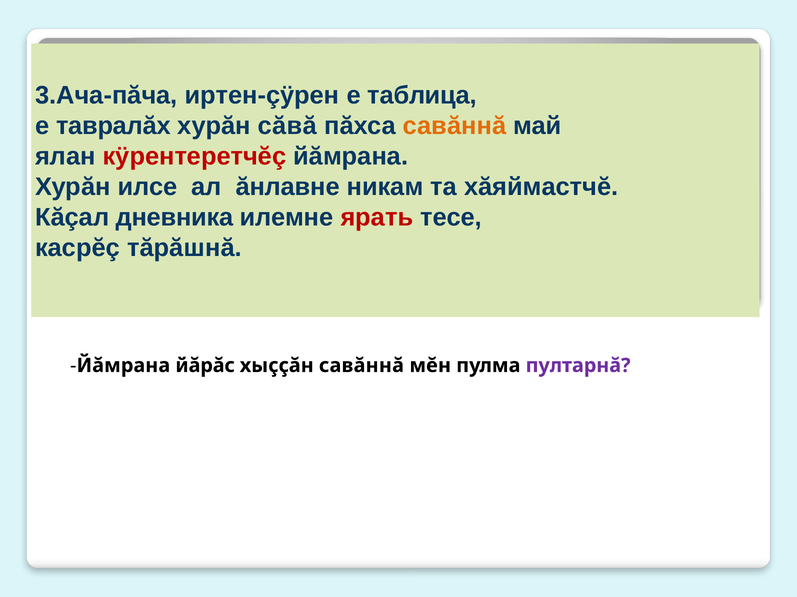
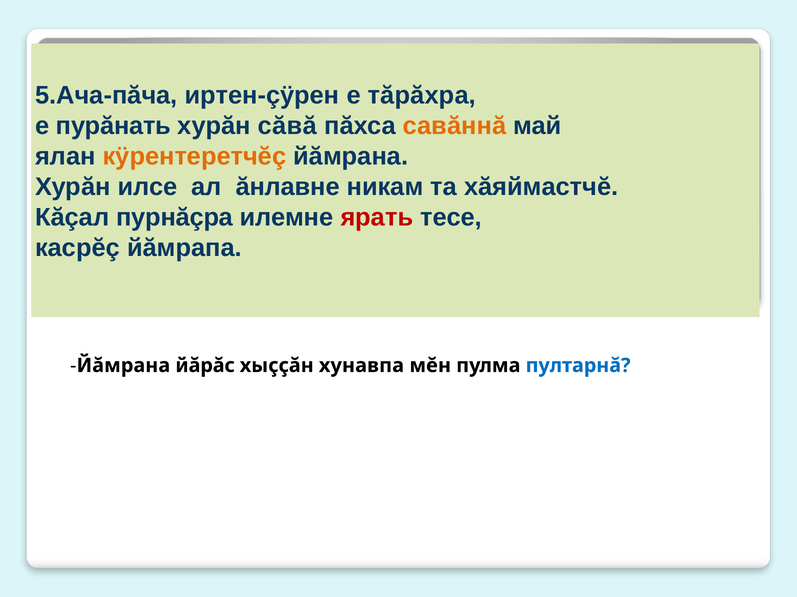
3.Ача-пăча: 3.Ача-пăча -> 5.Ача-пăча (106, 96)
таблица: таблица -> тăрăхра (422, 96)
тавралăх: тавралăх -> пурăнать (113, 126)
кÿрентеретчĕç colour: red -> orange (194, 157)
дневника: дневника -> пурнăçра (175, 218)
тăрăшнă: тăрăшнă -> йăмрапа (184, 248)
хыççăн савăннă: савăннă -> хунавпа (361, 366)
пултарнă colour: purple -> blue (578, 366)
